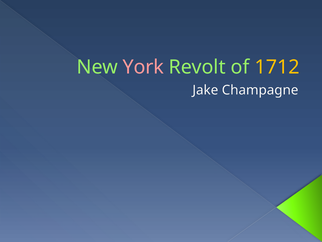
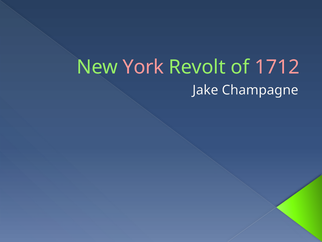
1712 colour: yellow -> pink (277, 67)
